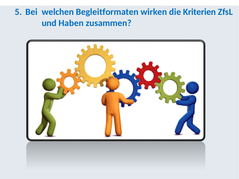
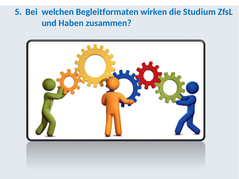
Kriterien: Kriterien -> Studium (199, 12)
